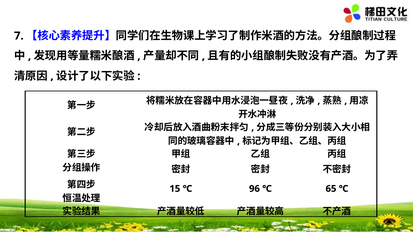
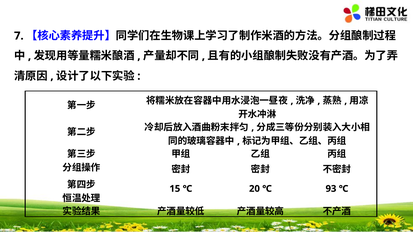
96: 96 -> 20 (254, 189)
65: 65 -> 93 (331, 189)
